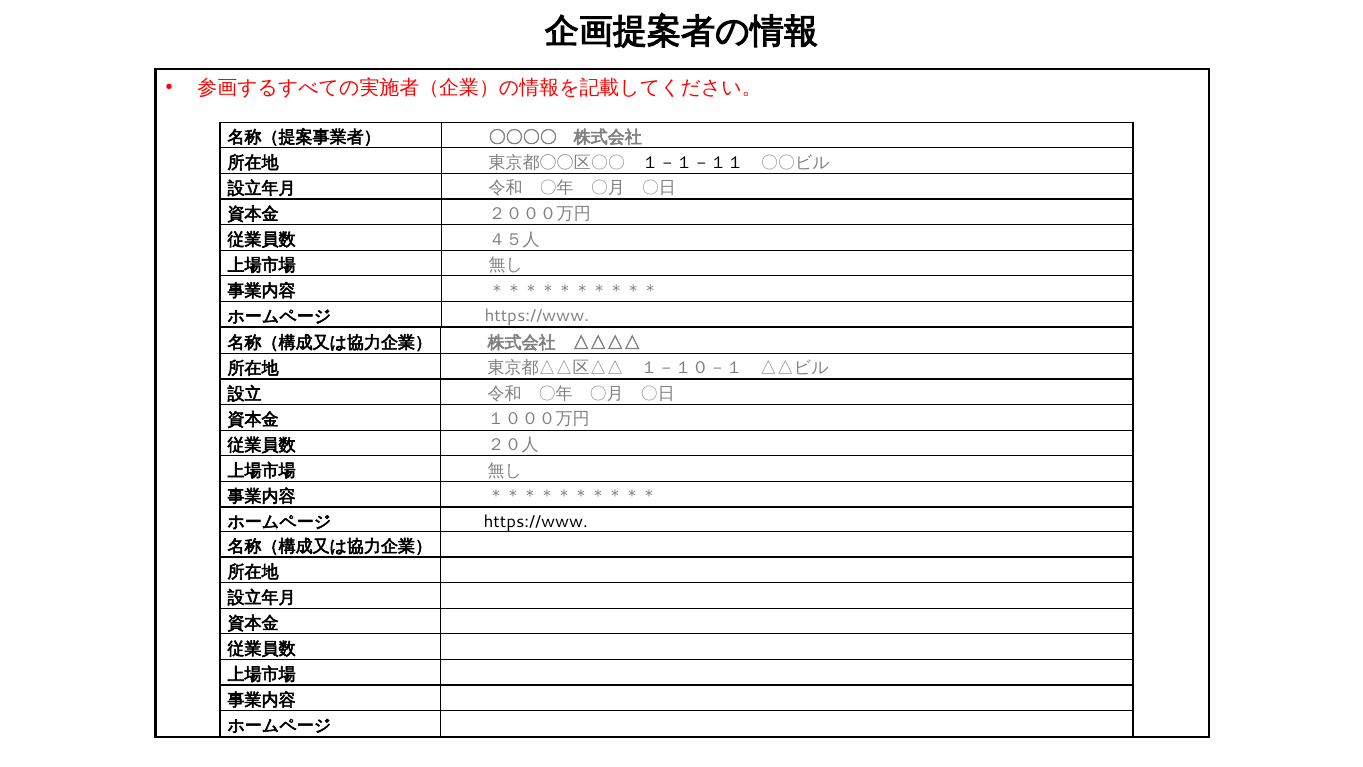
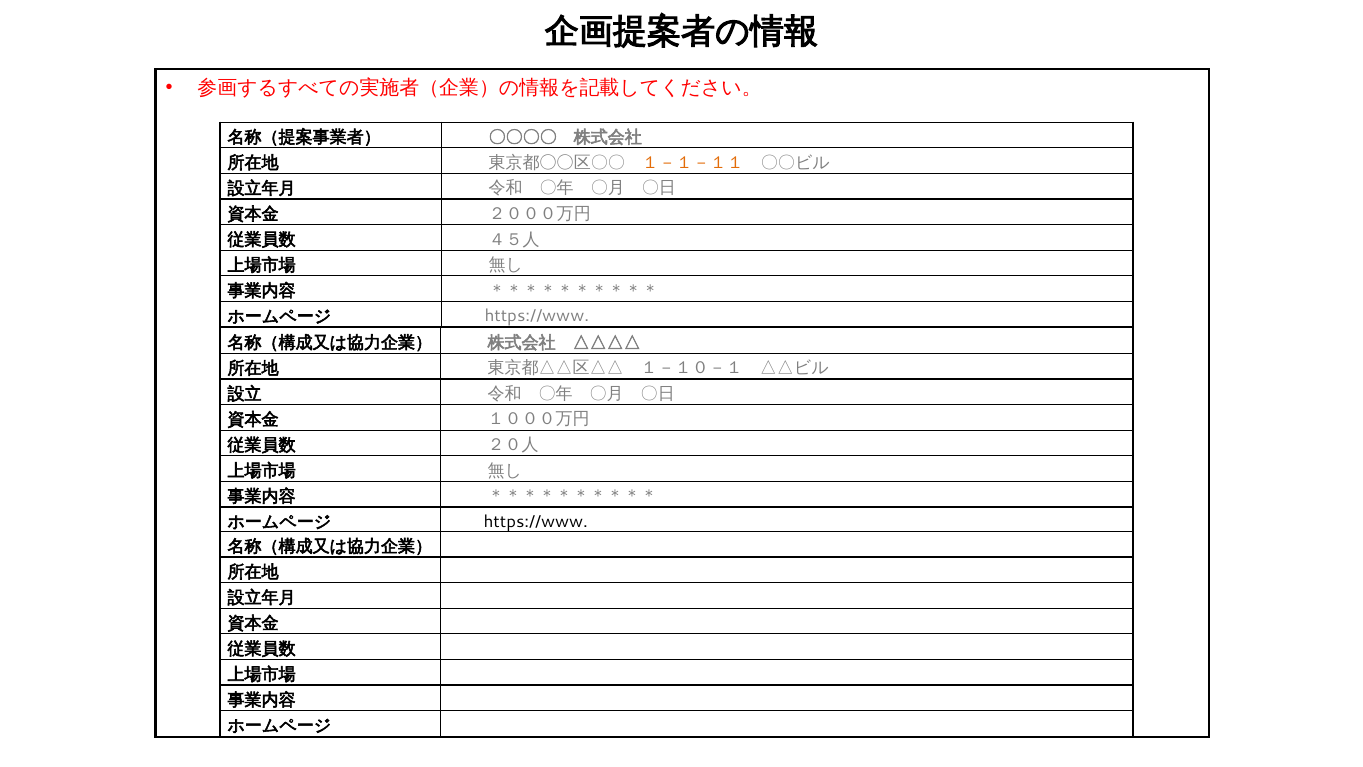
１－１－１１ colour: black -> orange (693, 163)
